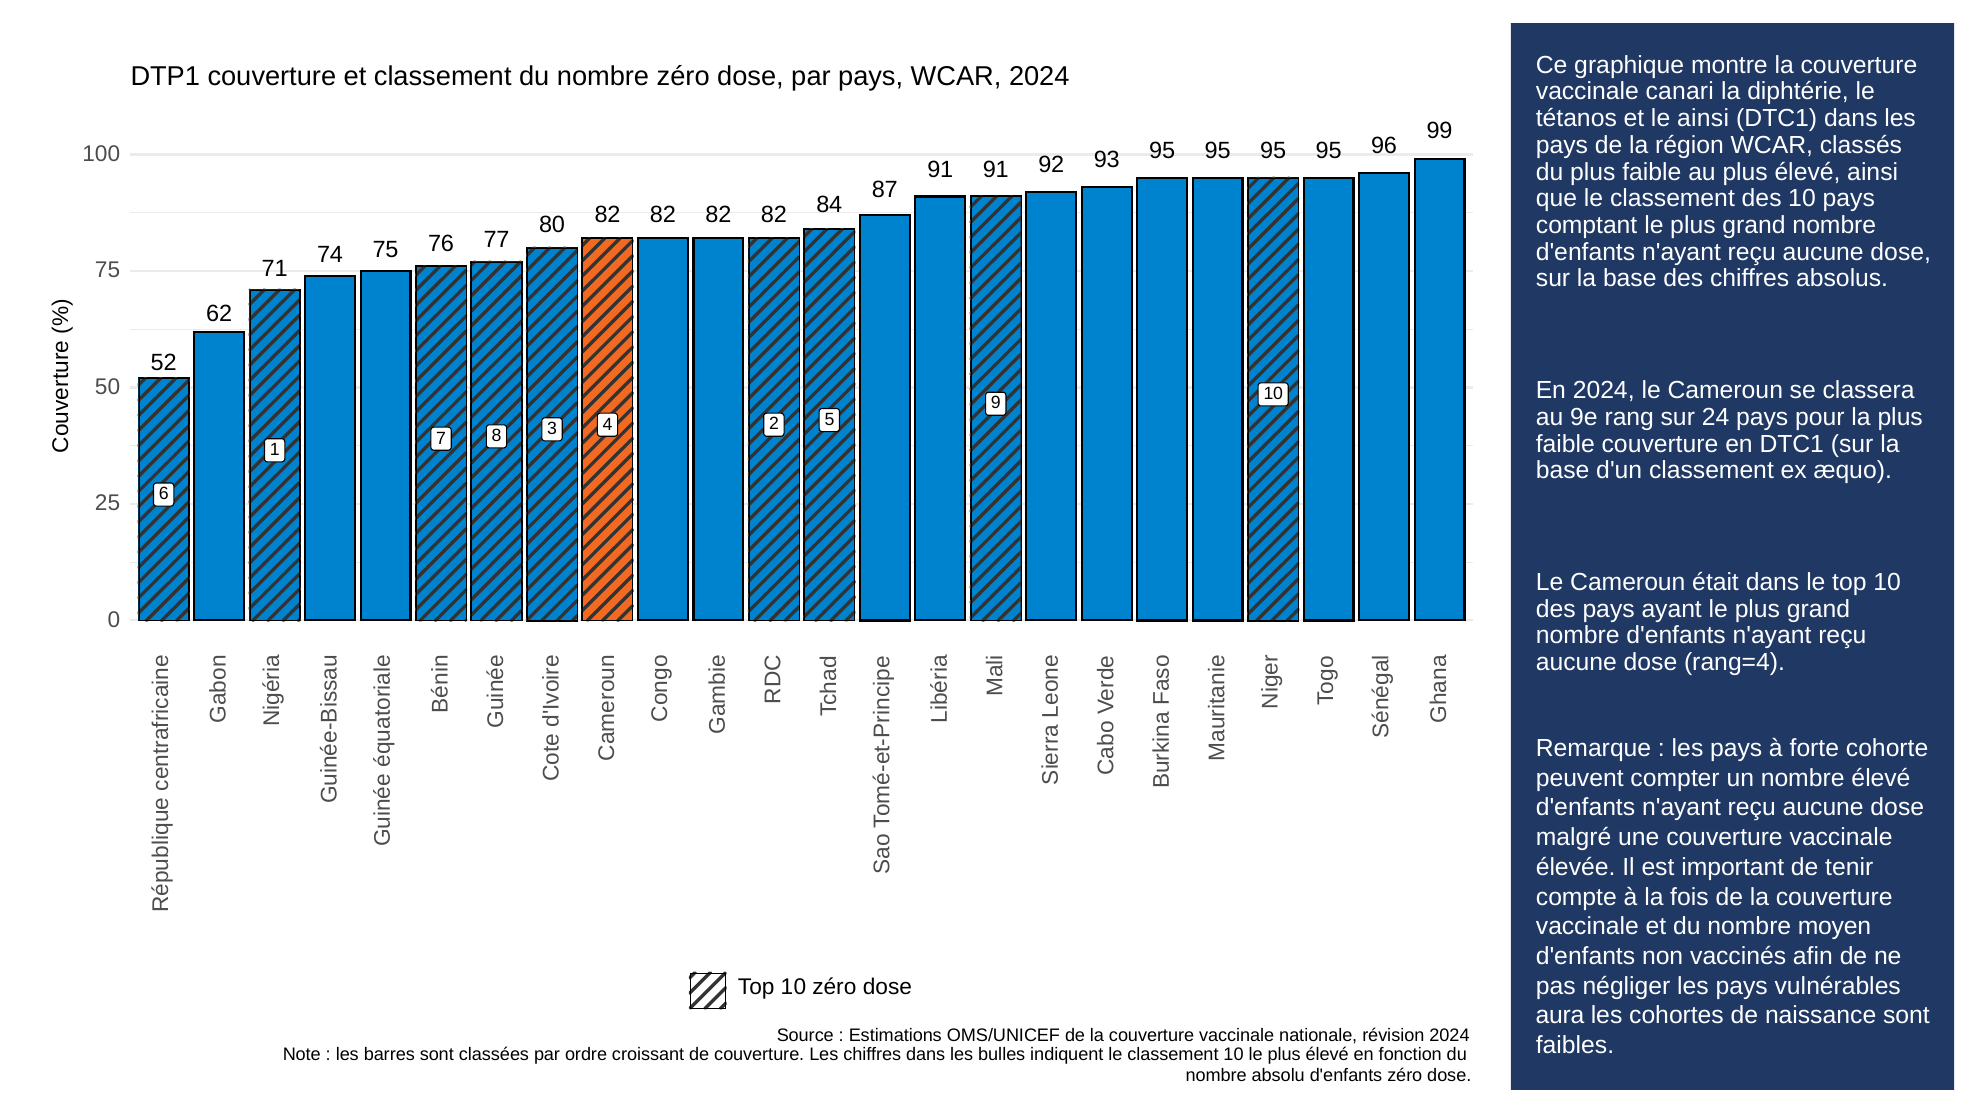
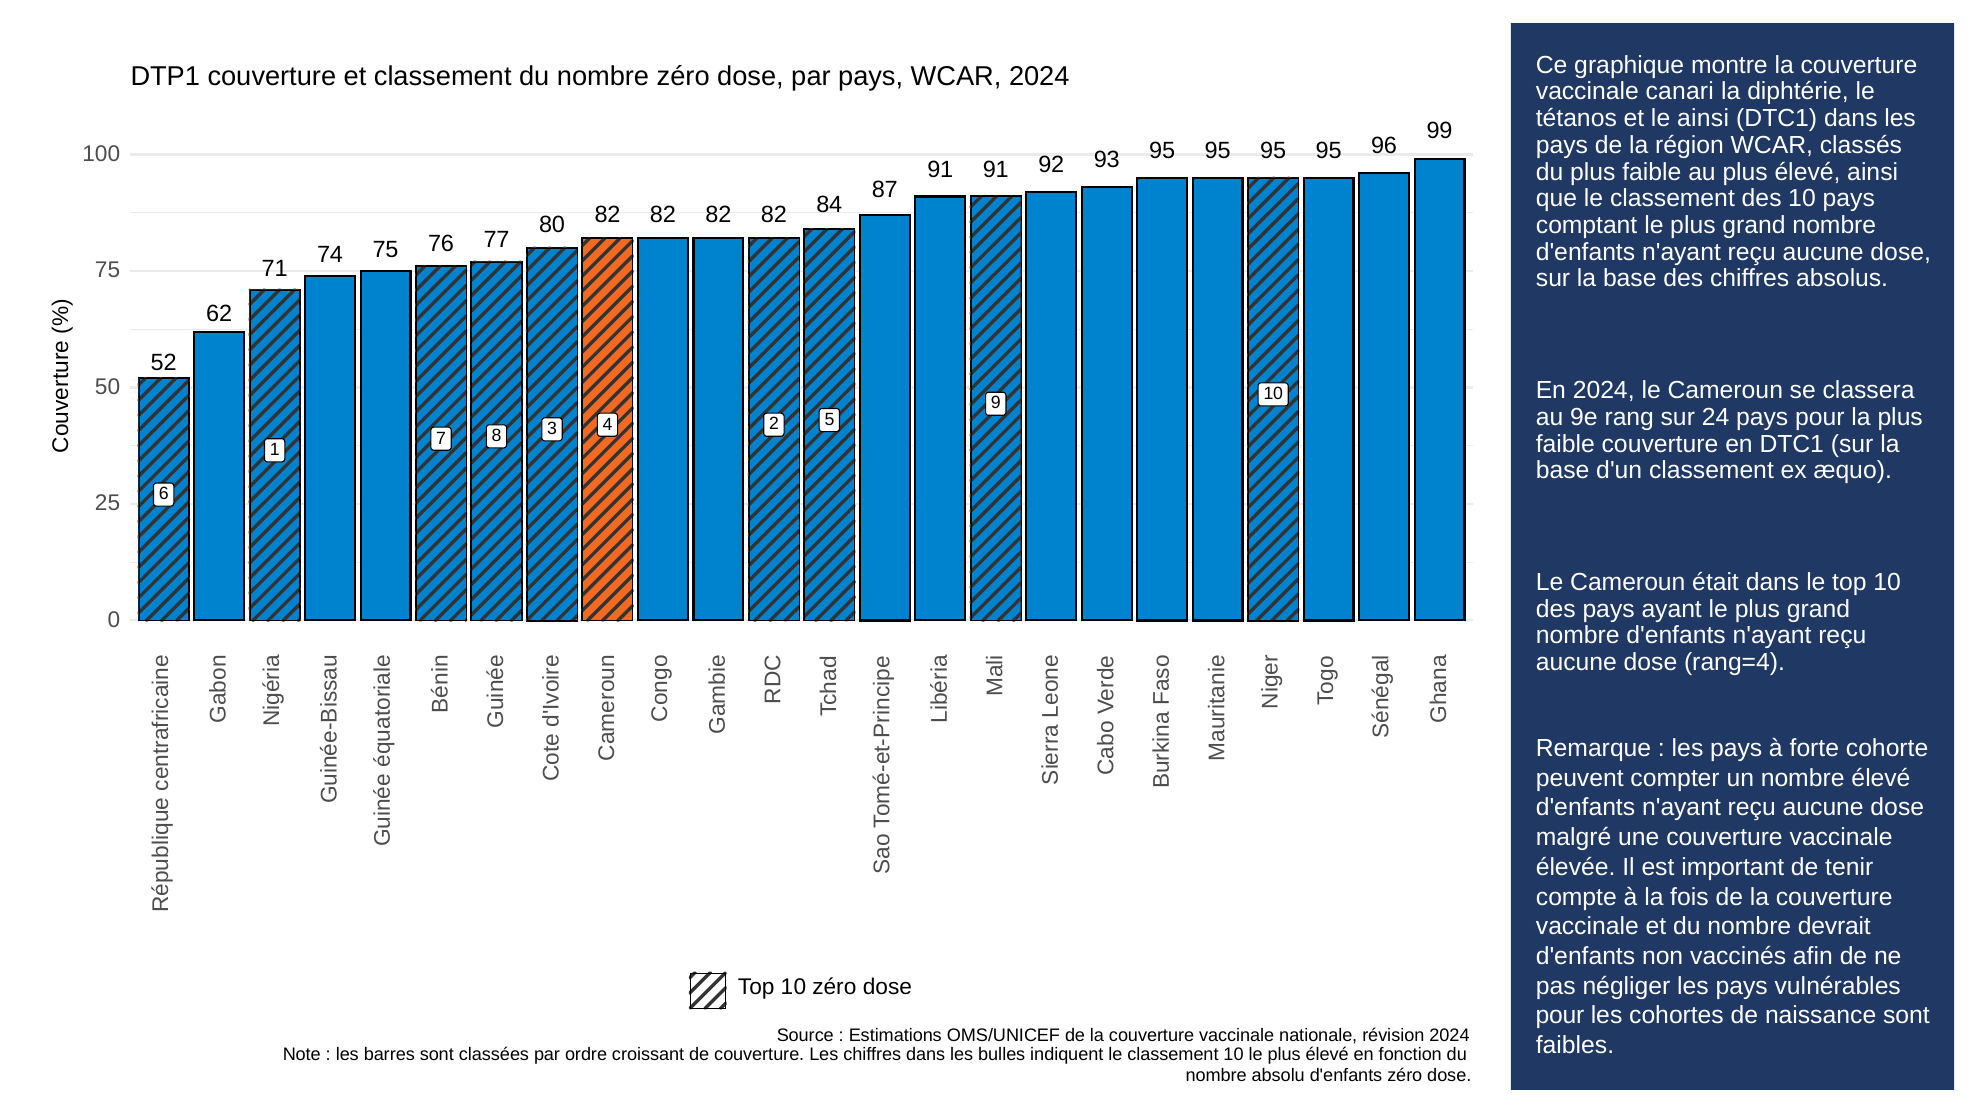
moyen: moyen -> devrait (1834, 927)
aura: aura -> pour (1560, 1016)
